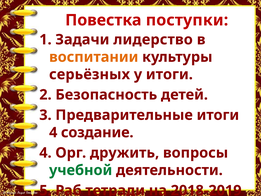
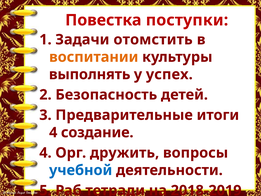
лидерство: лидерство -> отомстить (153, 40)
серьёзных: серьёзных -> выполнять (90, 74)
у итоги: итоги -> успех (169, 74)
учебной colour: green -> blue (81, 170)
